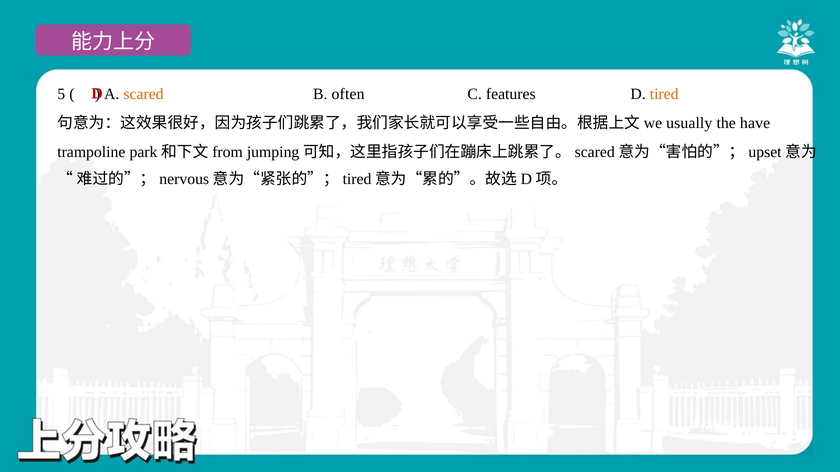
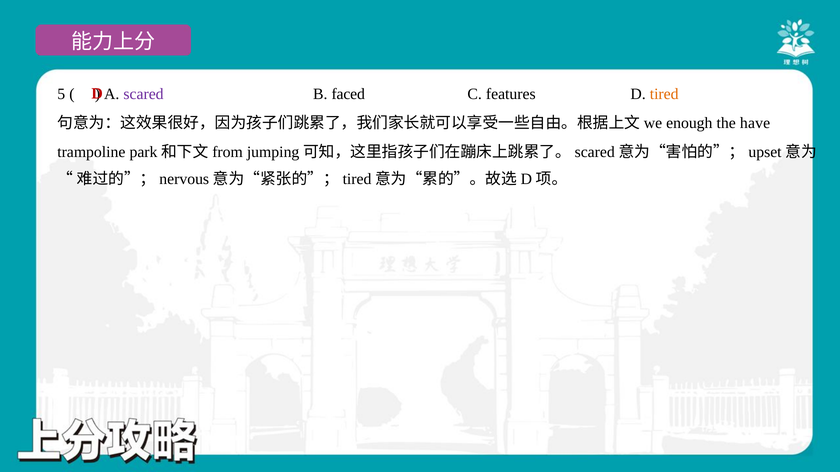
scared colour: orange -> purple (144, 94)
often: often -> faced (348, 94)
usually: usually -> enough (689, 123)
